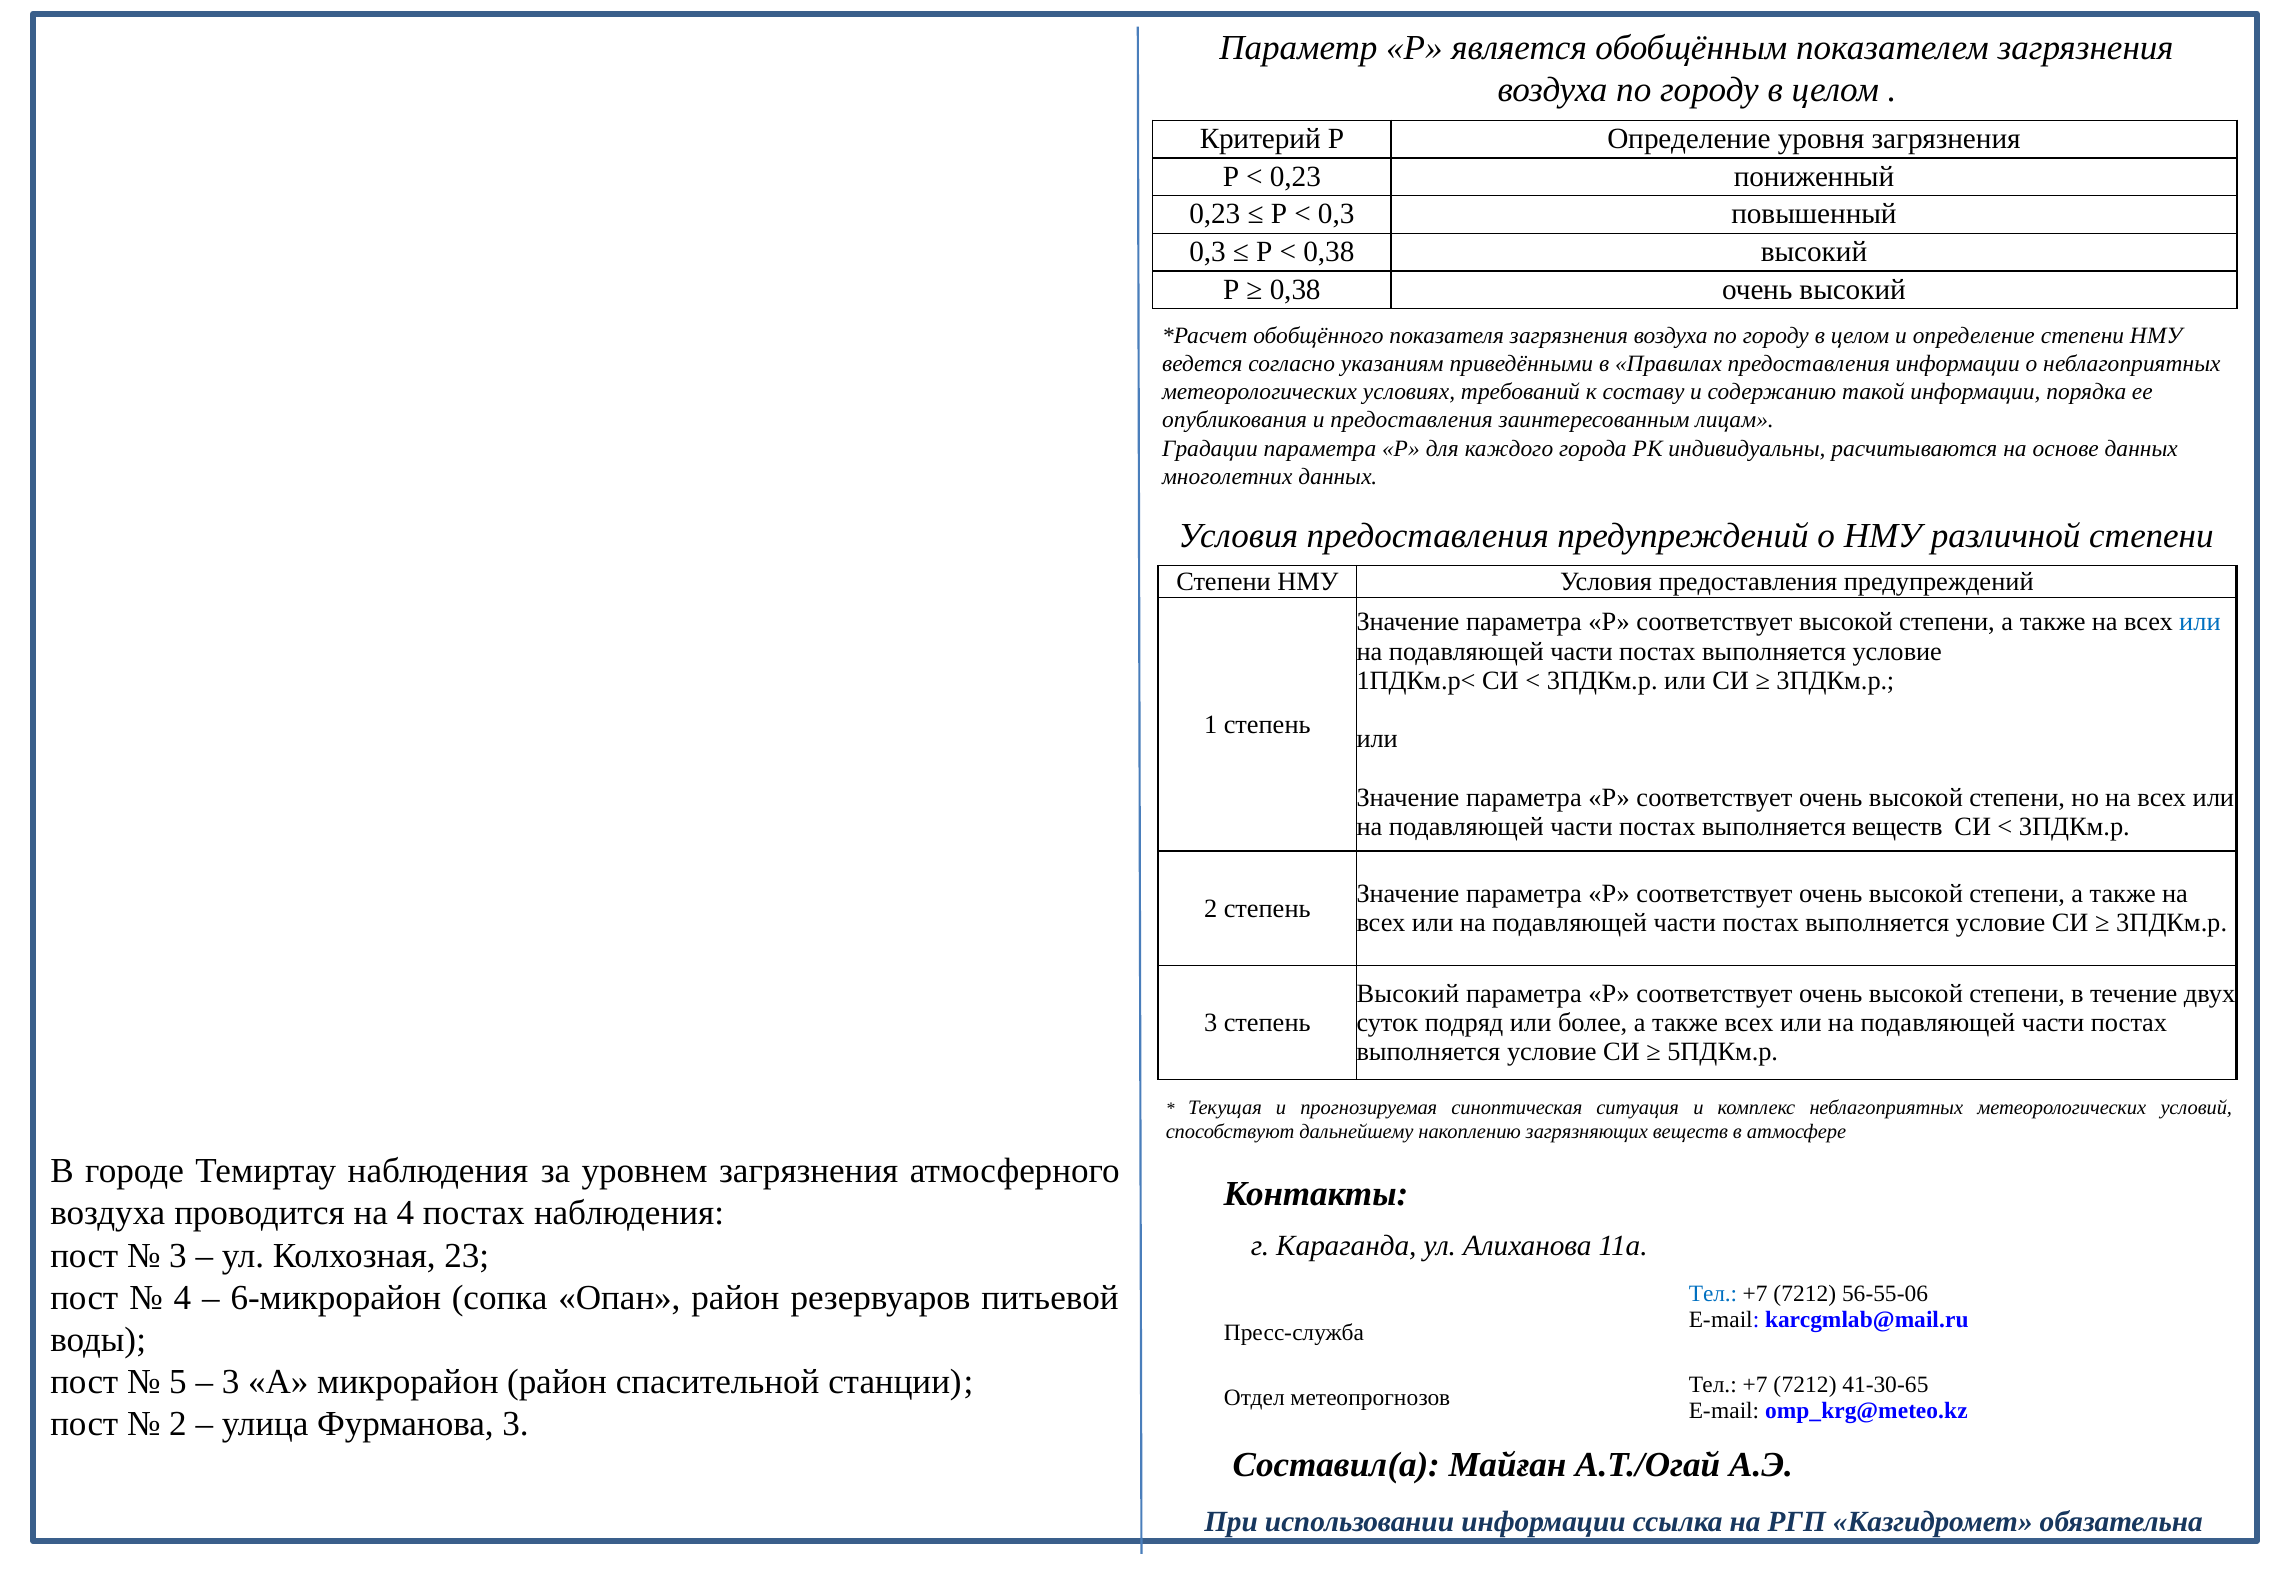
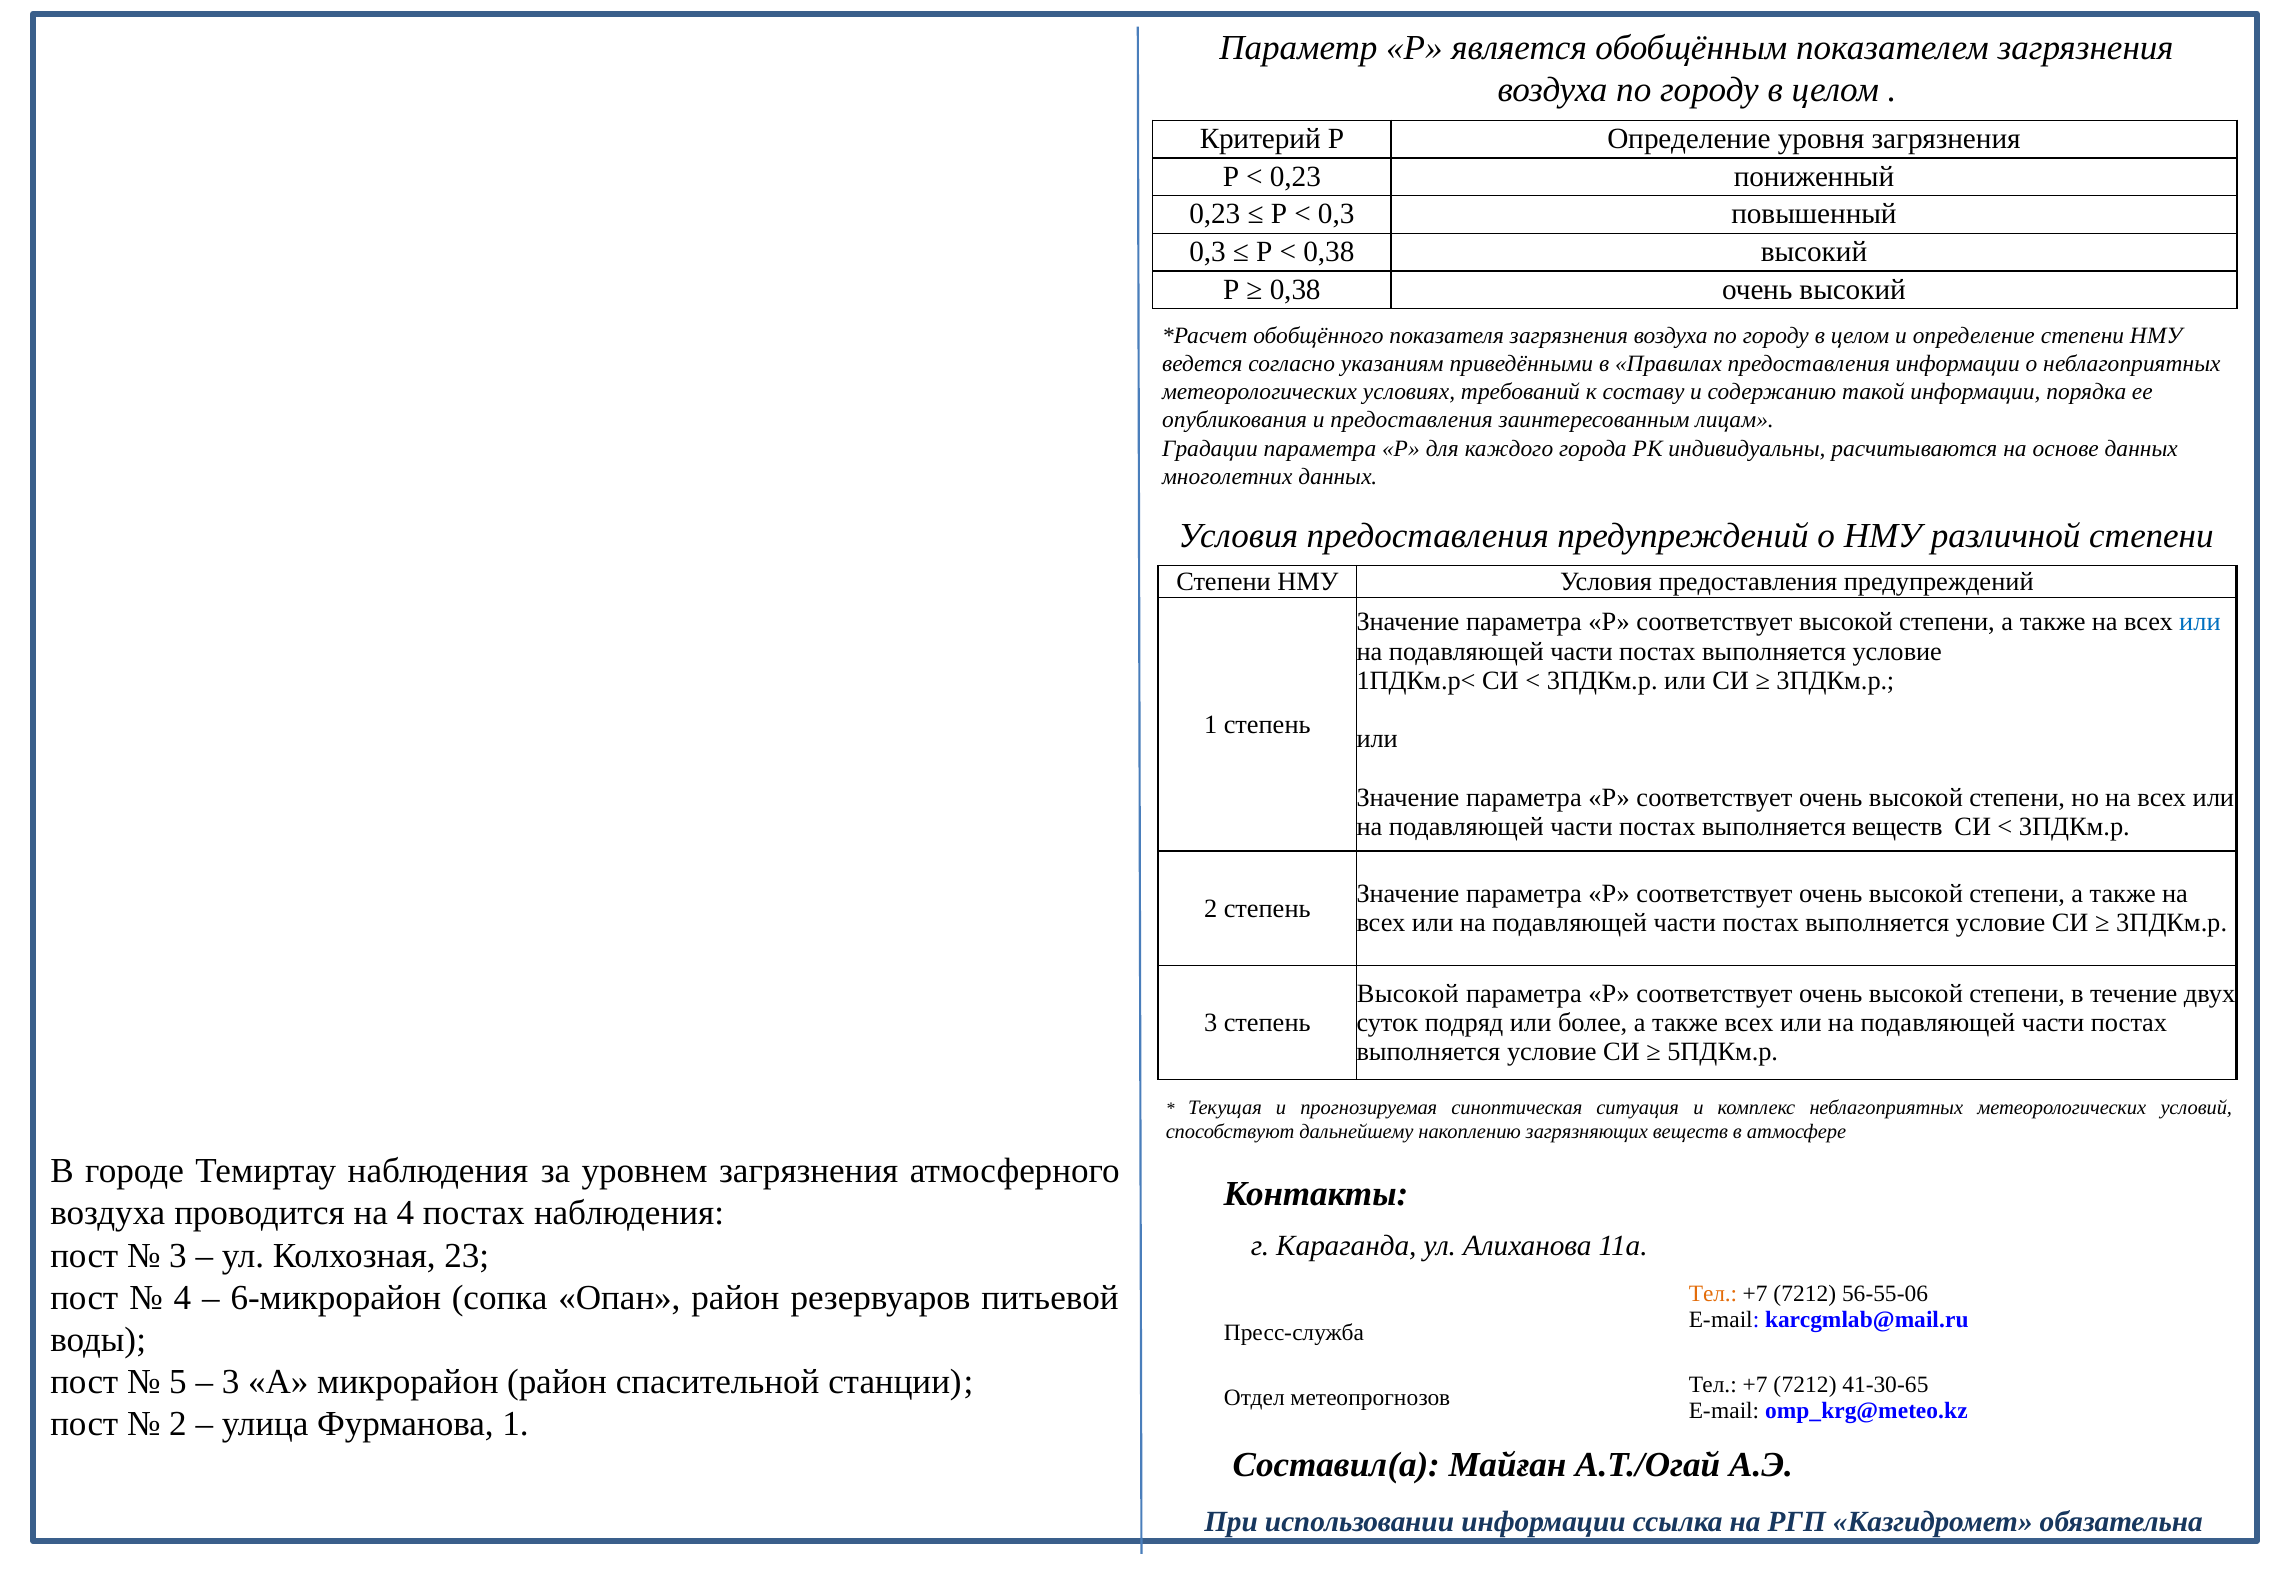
Высокий: Высокий -> Высокой (1408, 993)
Тел colour: blue -> orange (1713, 1293)
Фурманова 3: 3 -> 1 (516, 1424)
